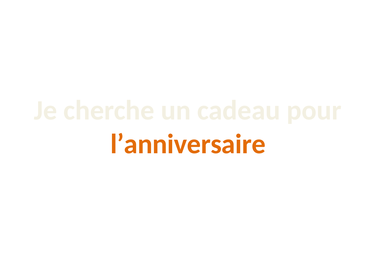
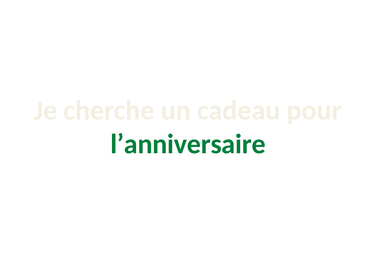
l’anniversaire colour: orange -> green (188, 144)
